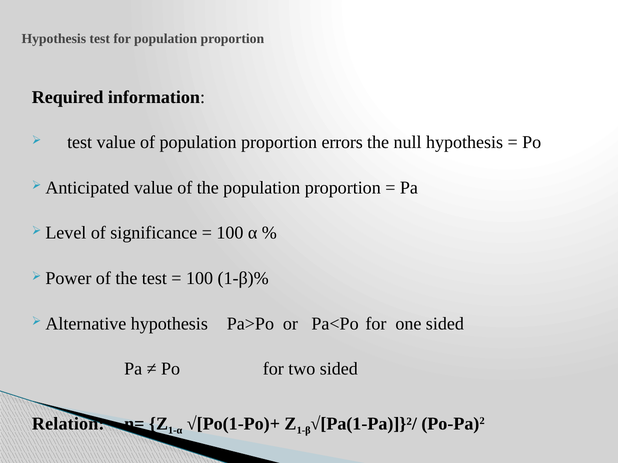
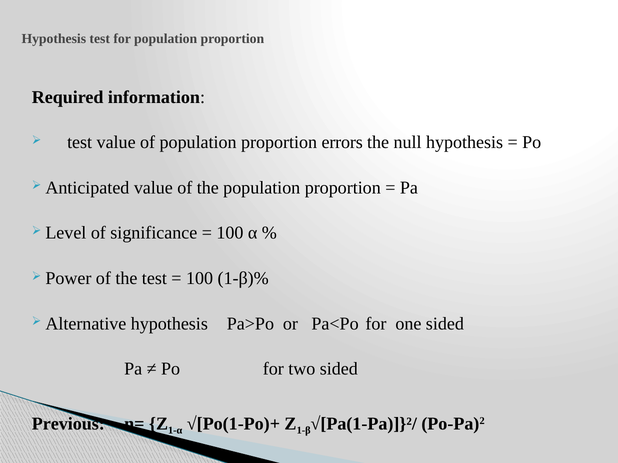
Relation: Relation -> Previous (68, 424)
